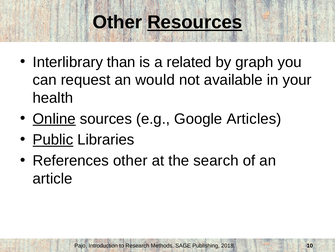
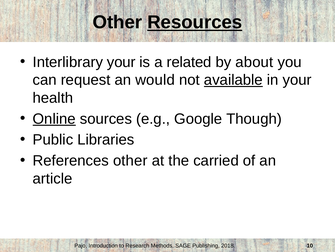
Interlibrary than: than -> your (121, 62)
graph: graph -> about (254, 62)
available underline: none -> present (233, 80)
Articles: Articles -> Though (254, 118)
Public underline: present -> none (53, 139)
search: search -> carried (216, 160)
